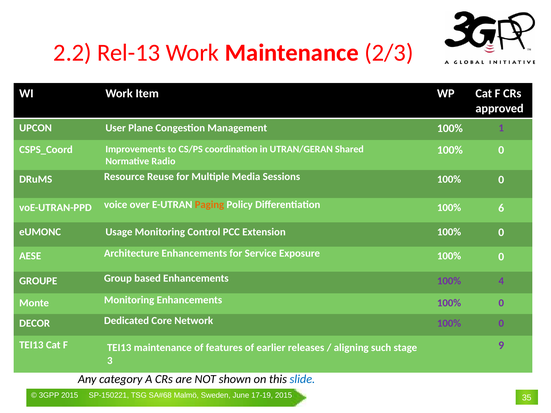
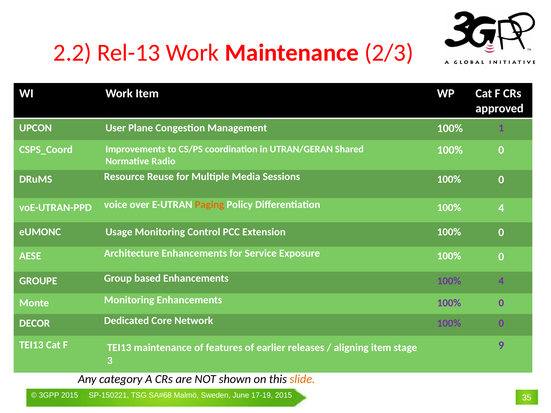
Differentiation 100% 6: 6 -> 4 (501, 208)
aligning such: such -> item (381, 348)
slide colour: blue -> orange (302, 379)
